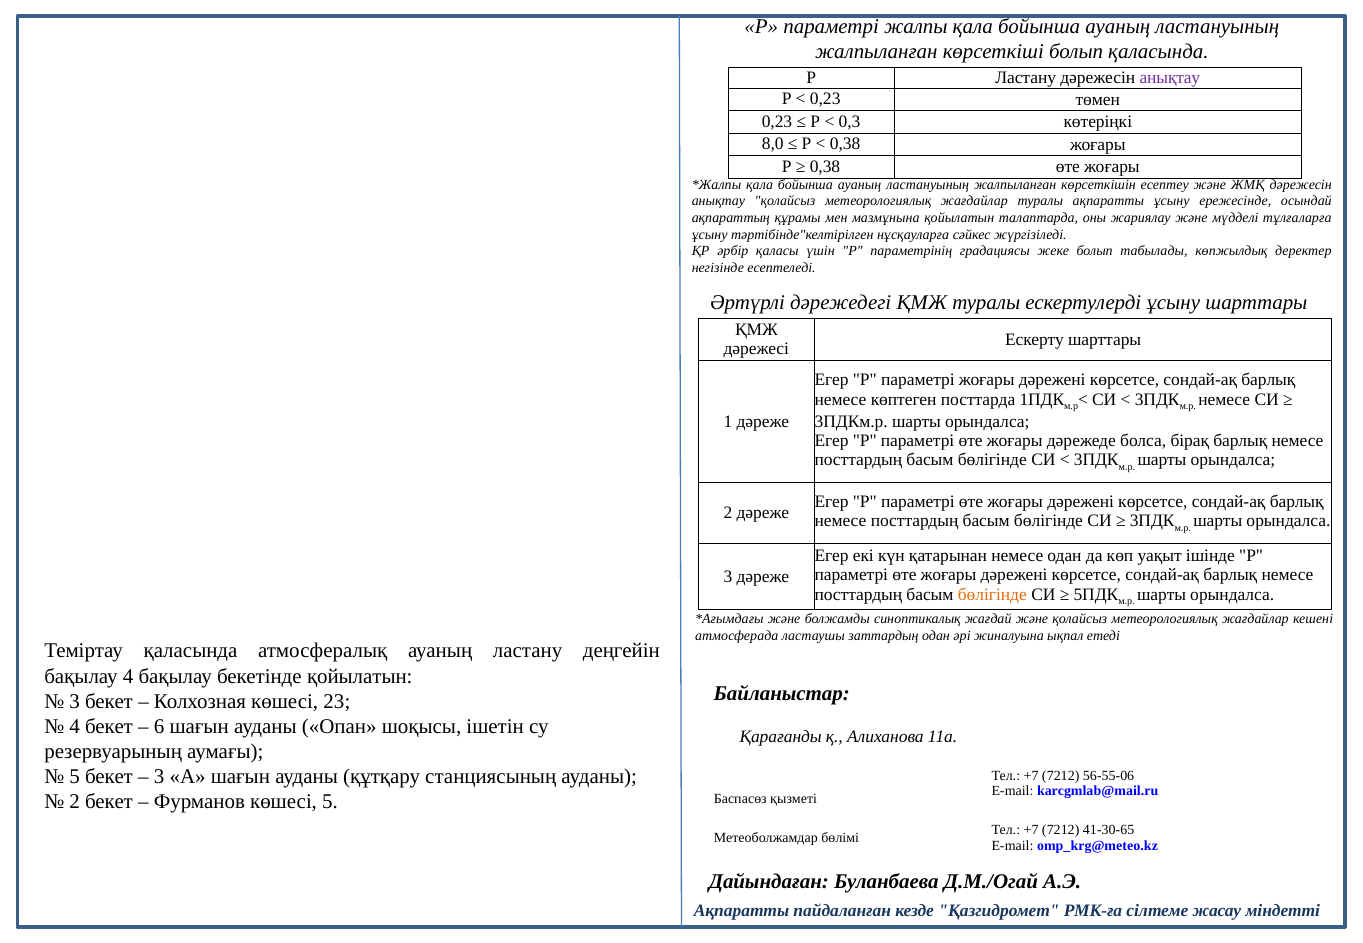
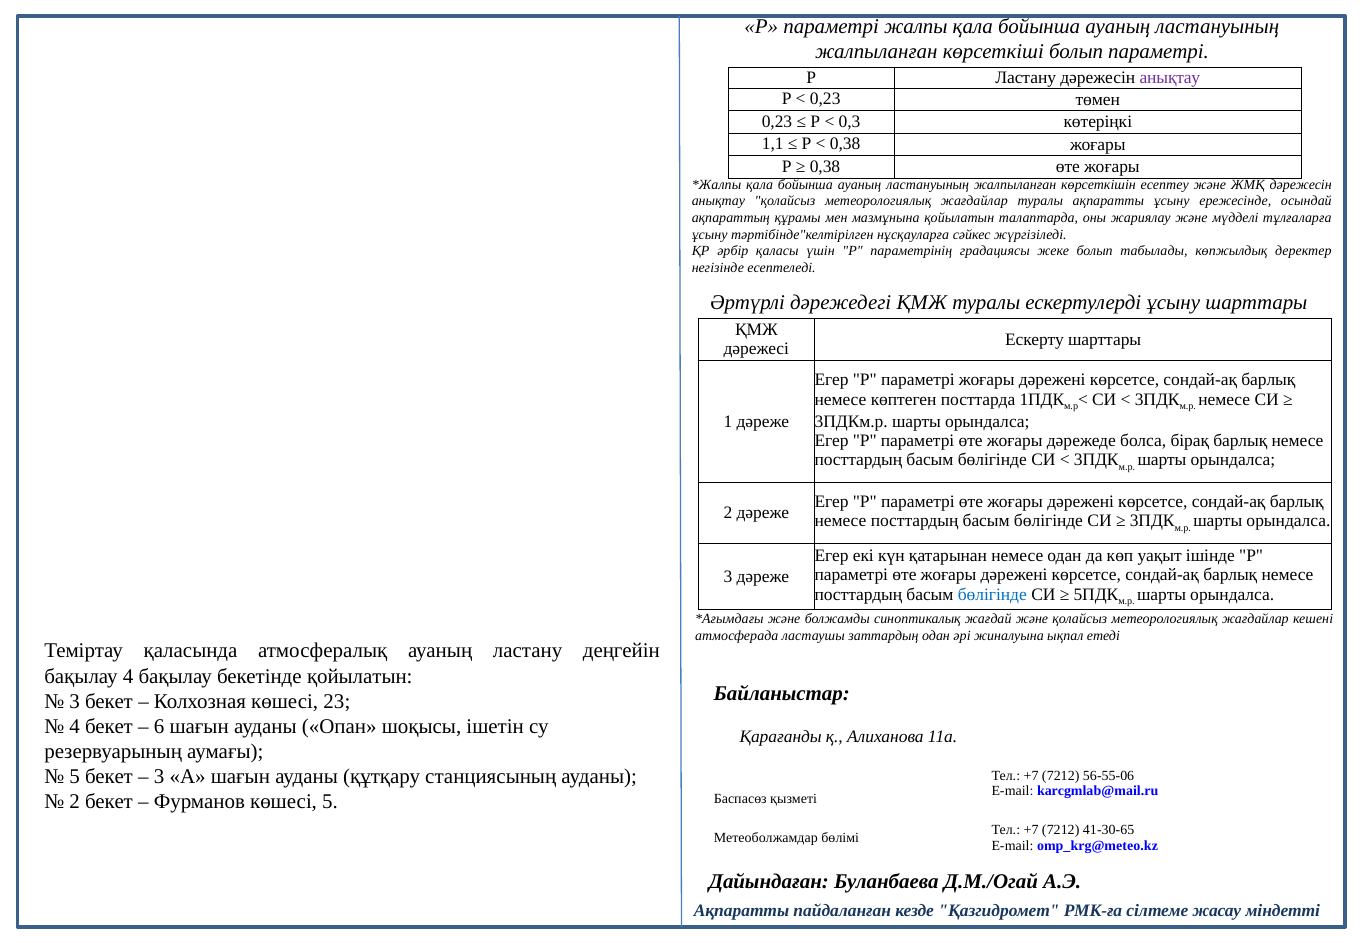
болып қаласында: қаласында -> параметрі (1158, 52)
8,0: 8,0 -> 1,1 (773, 144)
бөлігінде colour: orange -> blue (992, 595)
